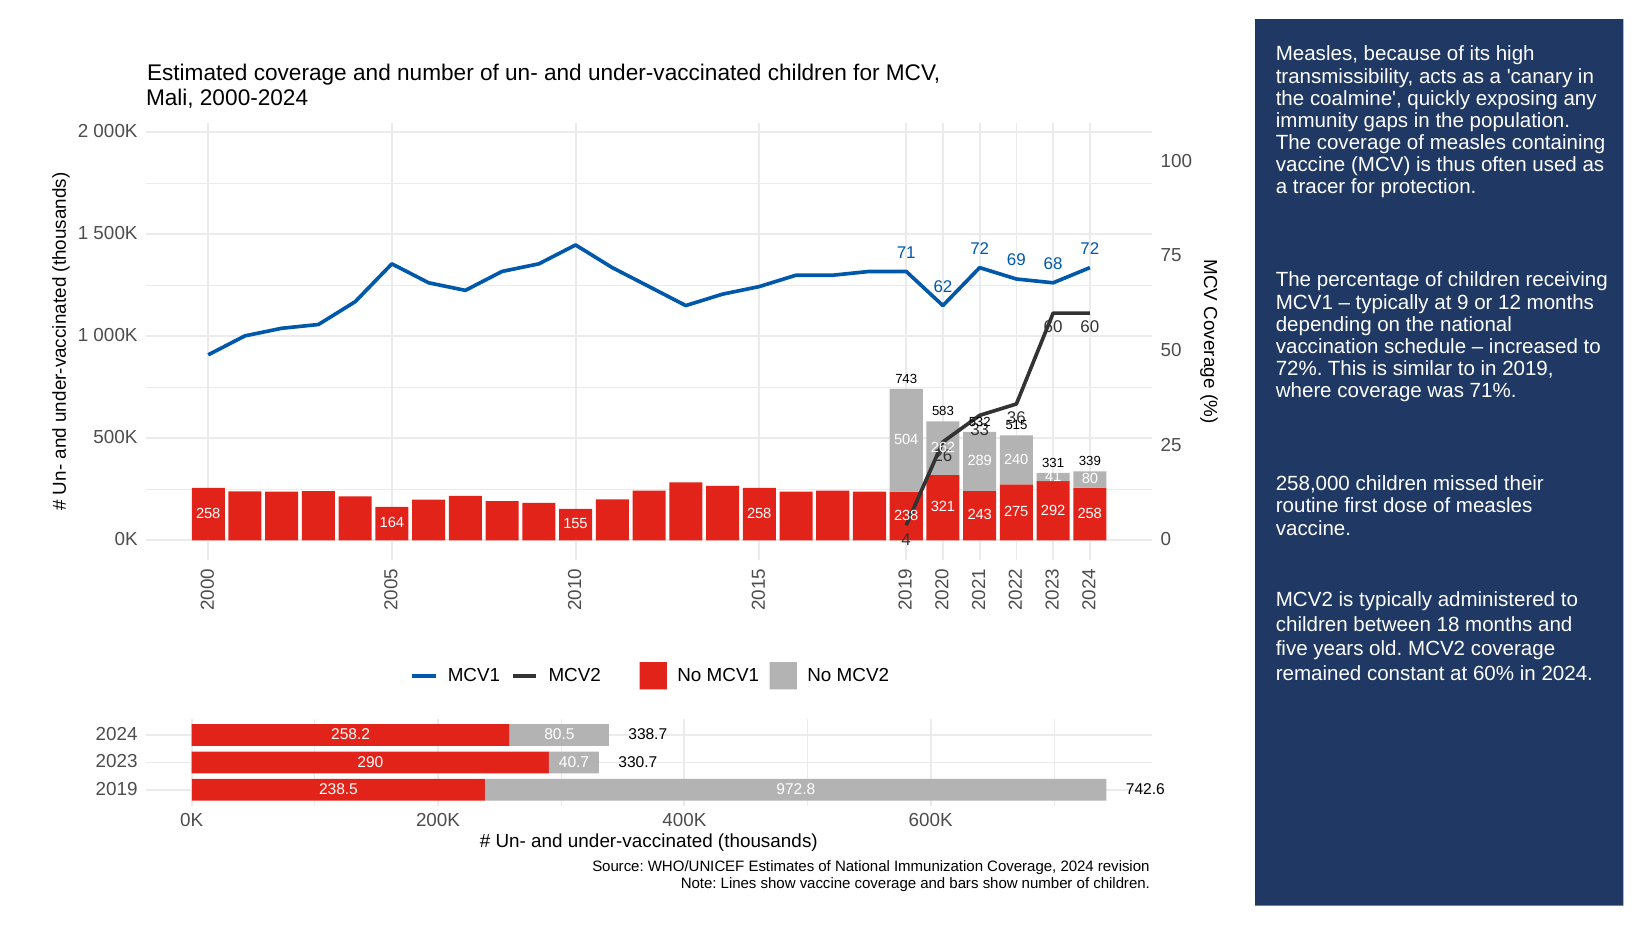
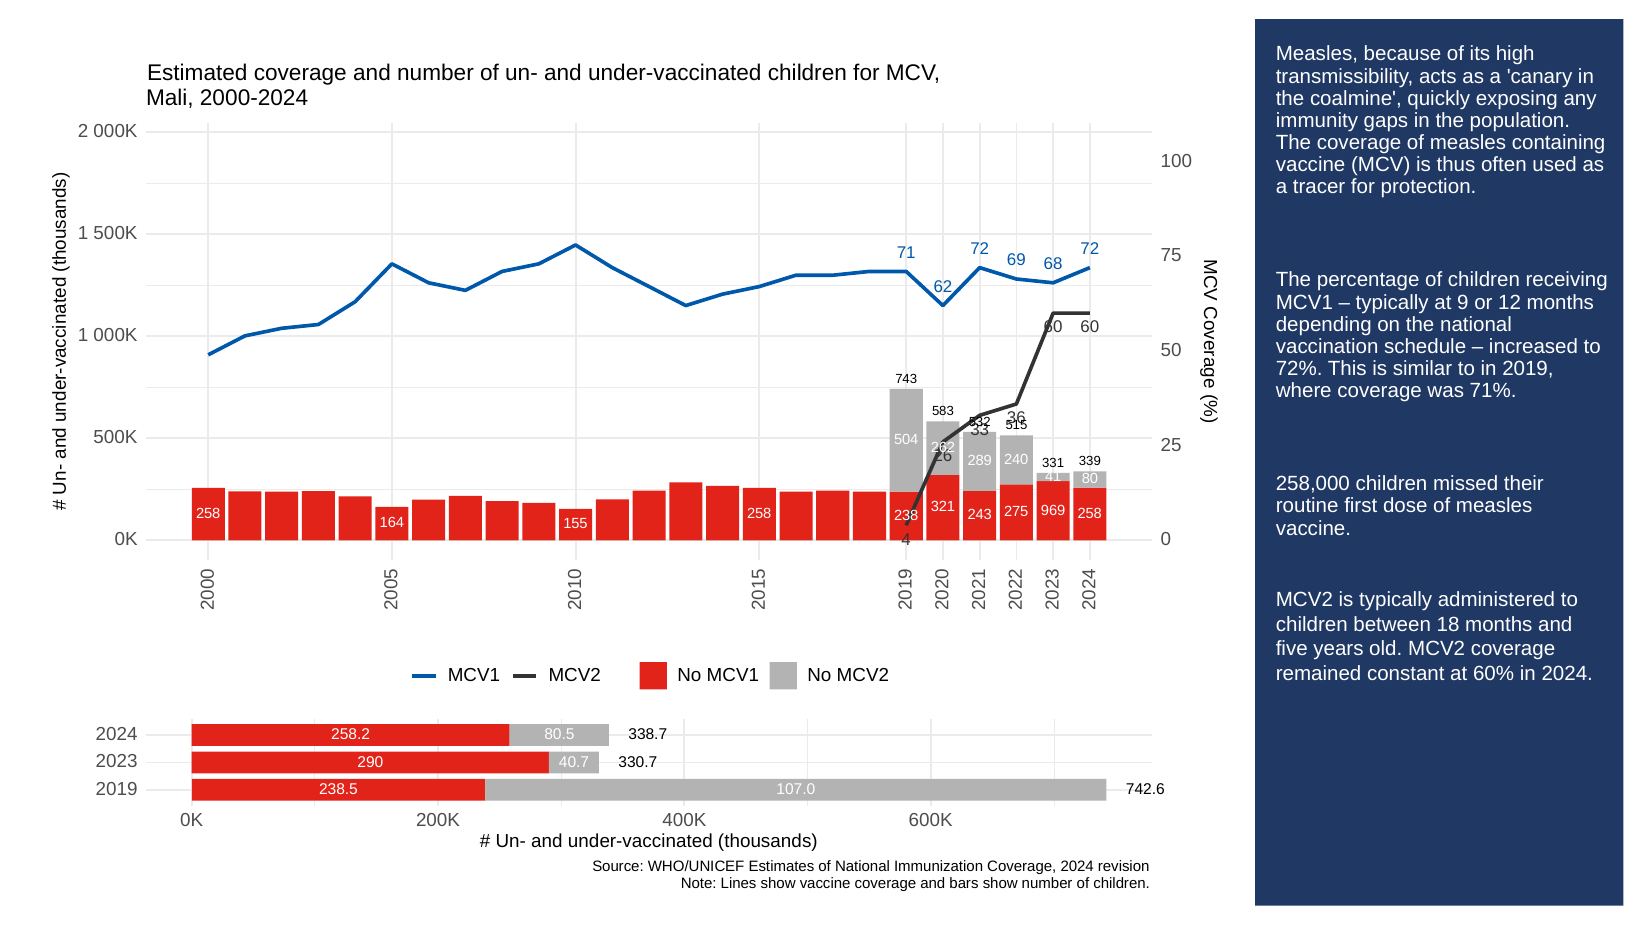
292: 292 -> 969 (1053, 510)
972.8: 972.8 -> 107.0 (796, 789)
